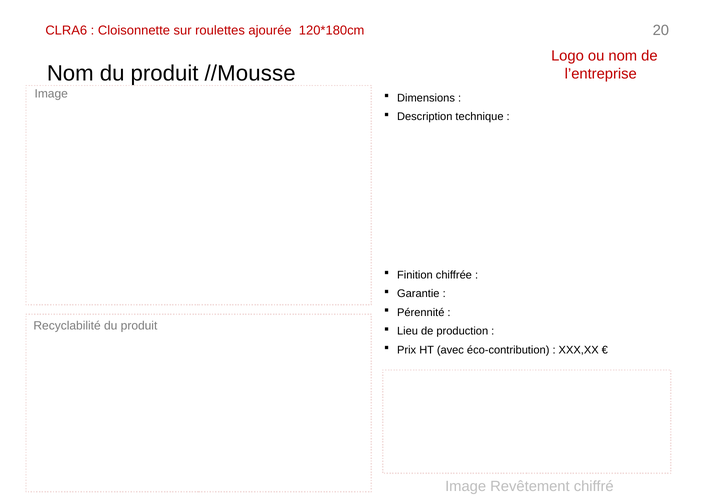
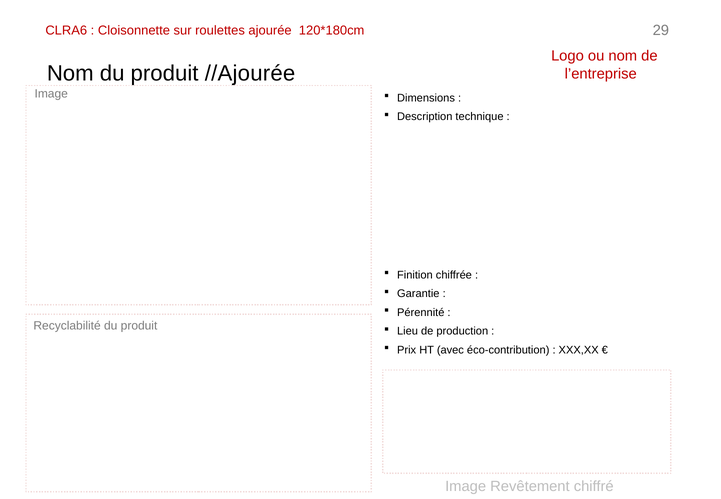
20: 20 -> 29 (661, 30)
//Mousse: //Mousse -> //Ajourée (250, 73)
